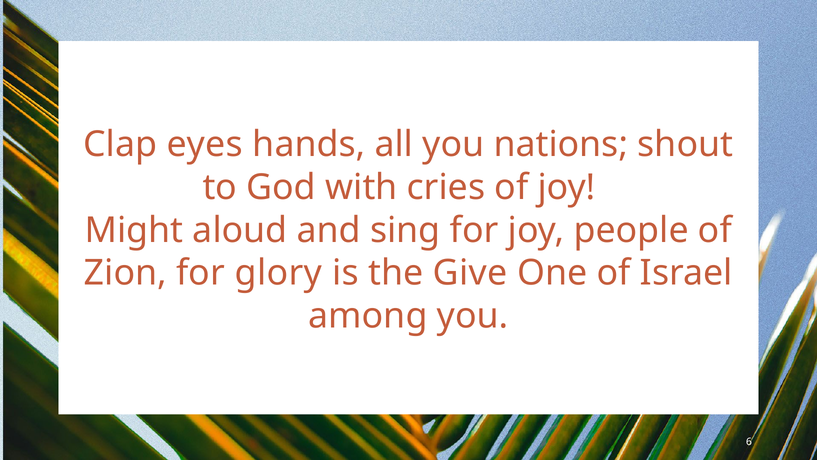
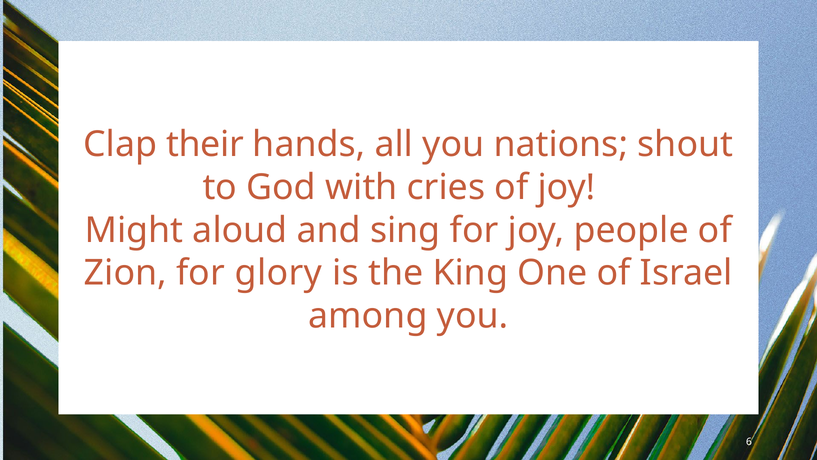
eyes: eyes -> their (205, 144)
Give: Give -> King (470, 273)
